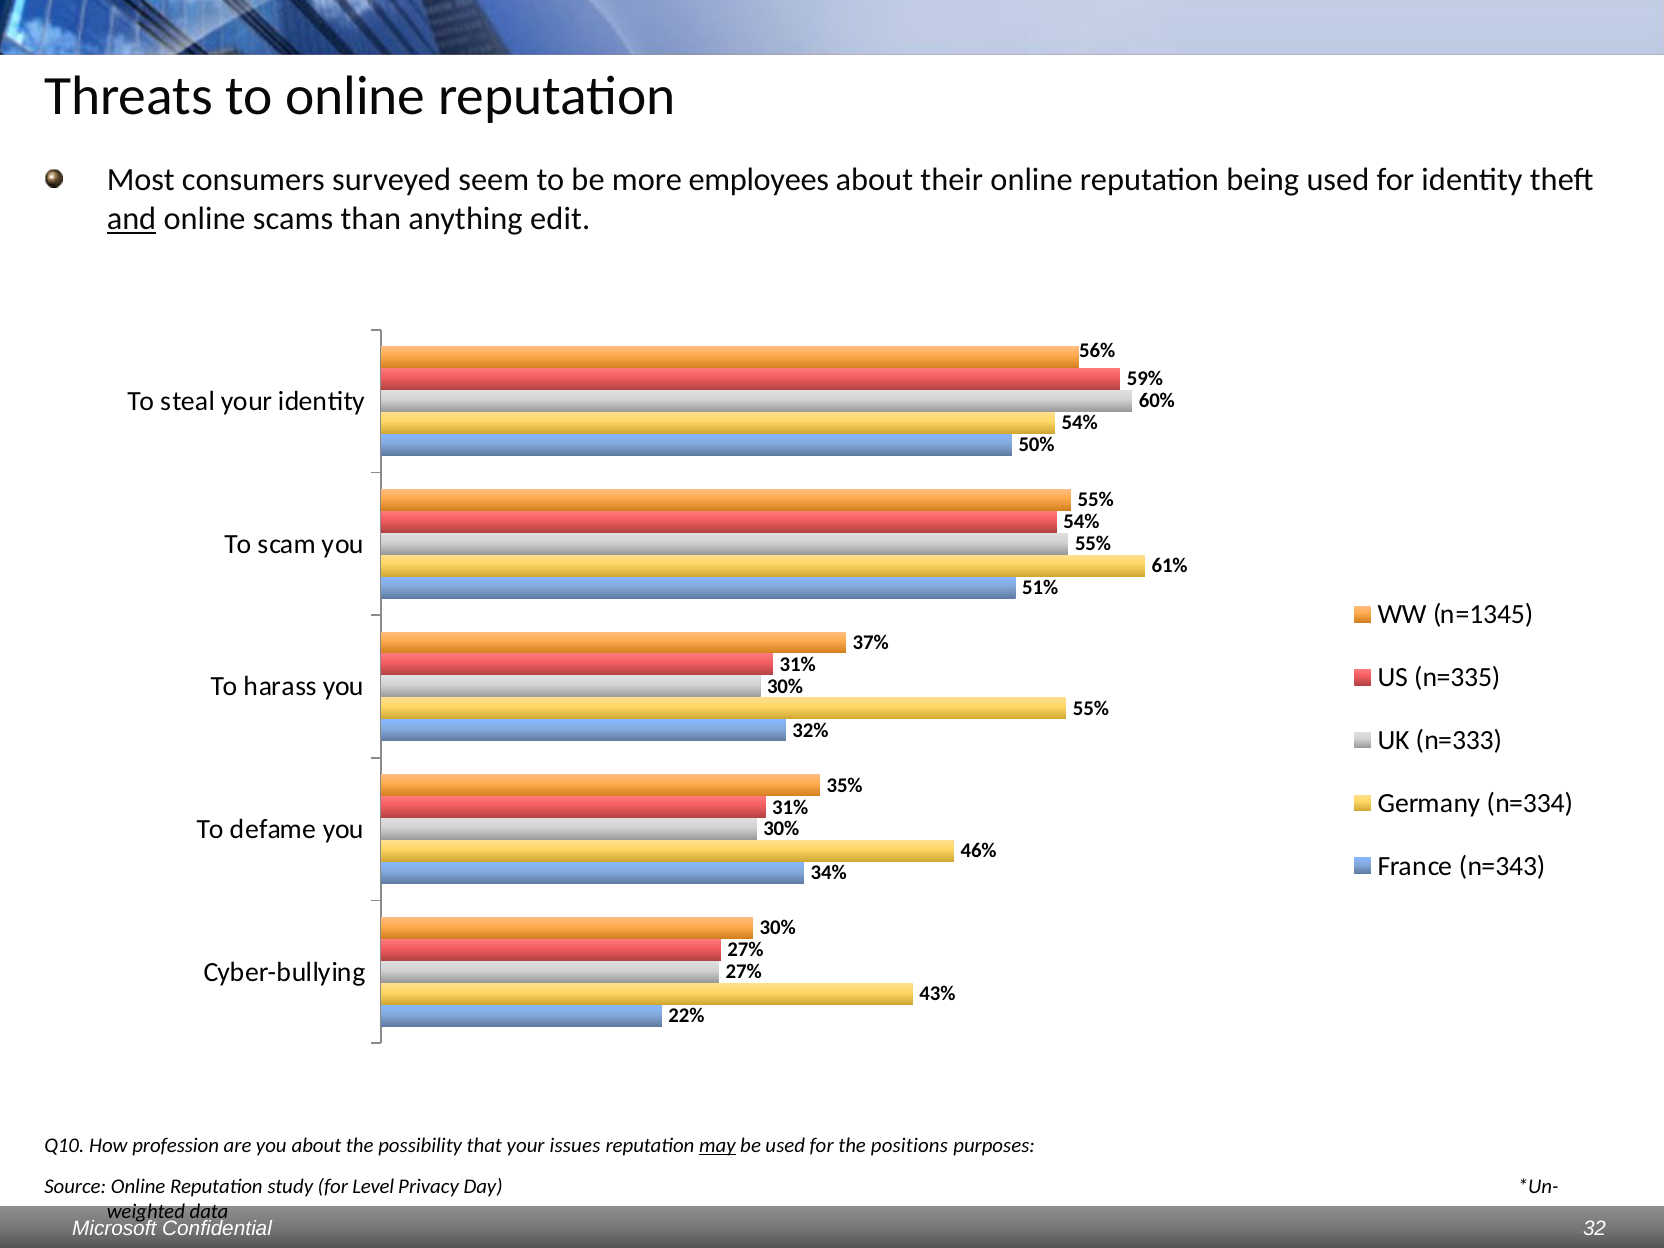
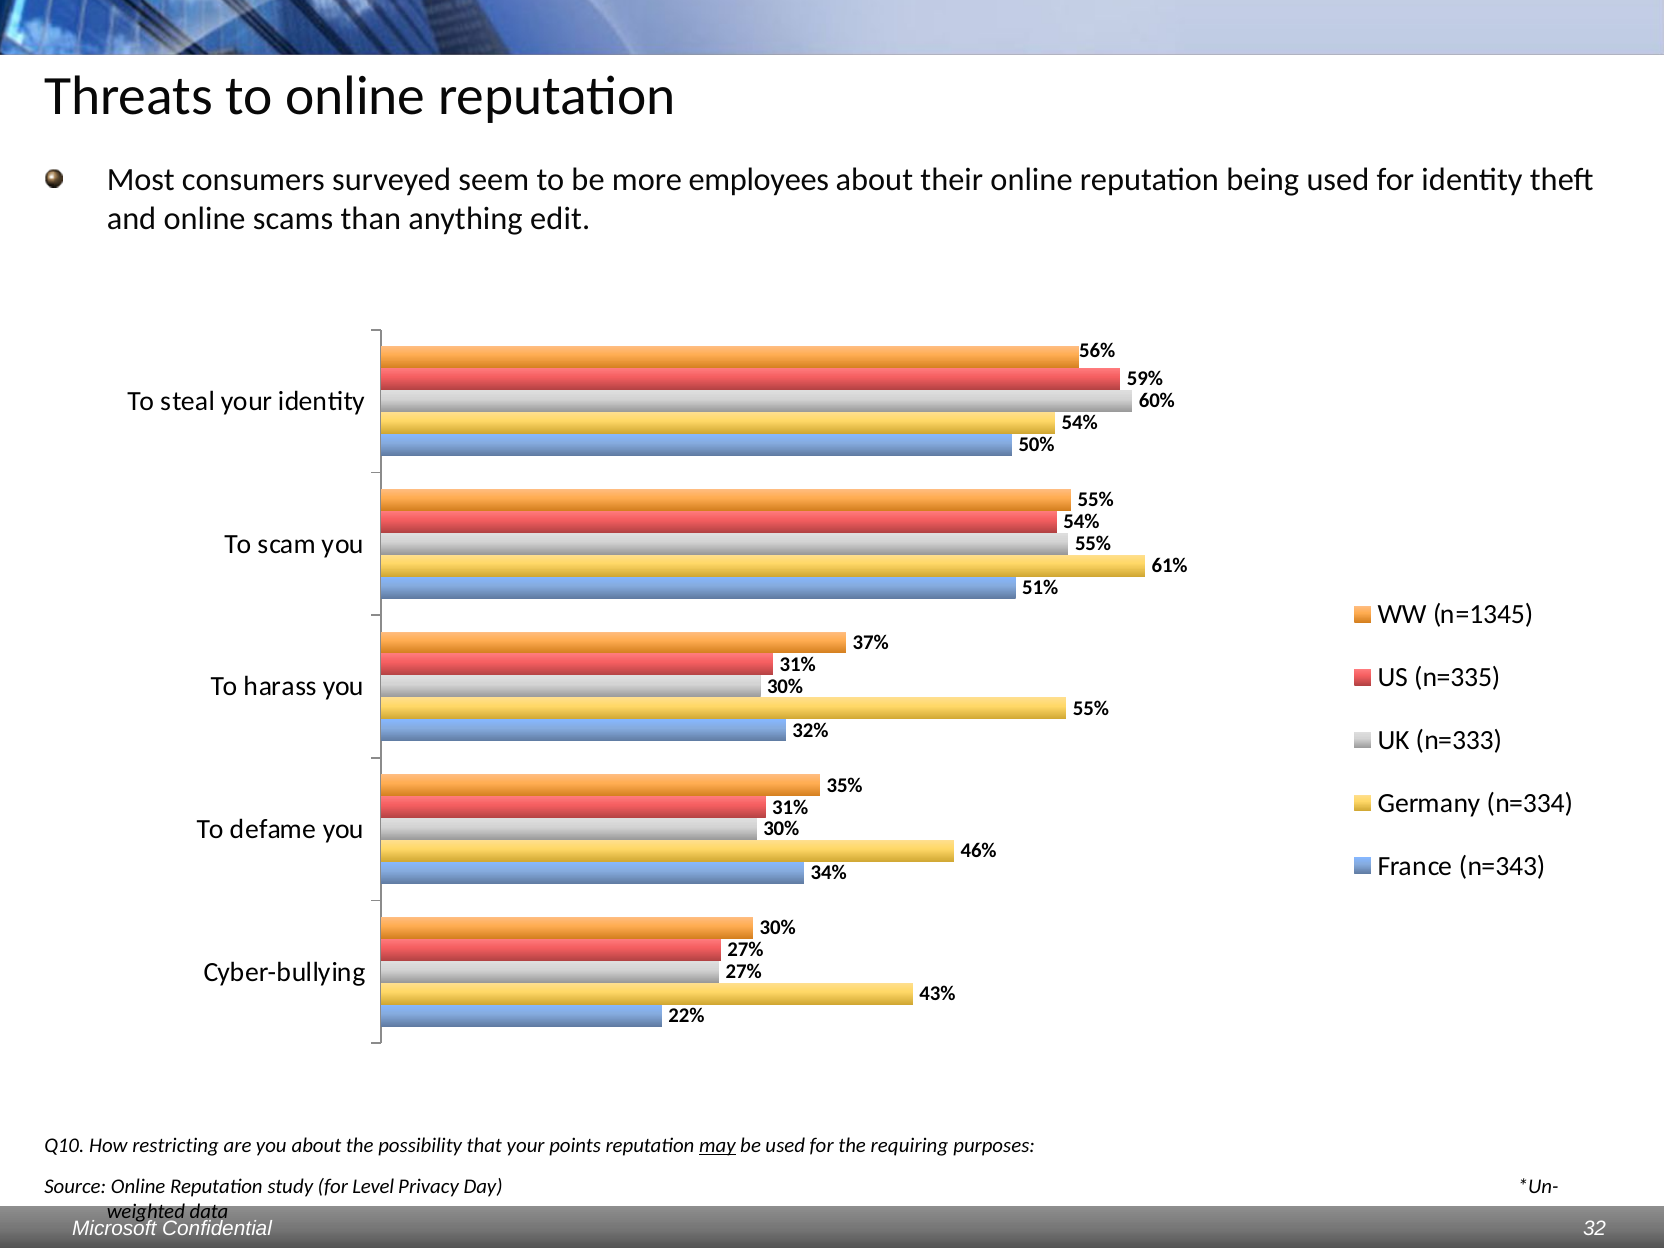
and underline: present -> none (131, 219)
profession: profession -> restricting (176, 1145)
issues: issues -> points (575, 1145)
positions: positions -> requiring (909, 1145)
